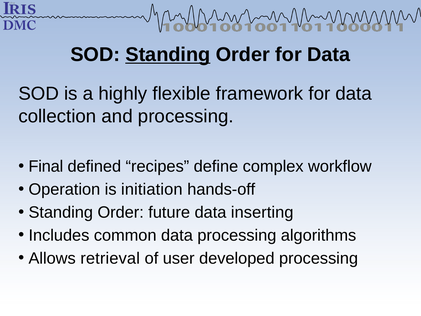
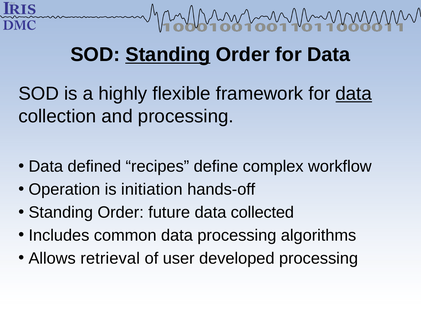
data underline: none -> present (354, 94)
Final: Final -> Data (46, 166)
inserting: inserting -> collected (262, 212)
